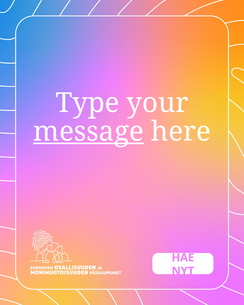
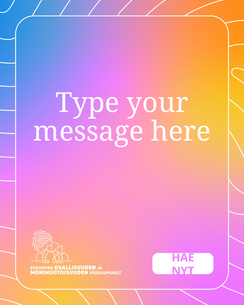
message underline: present -> none (88, 132)
